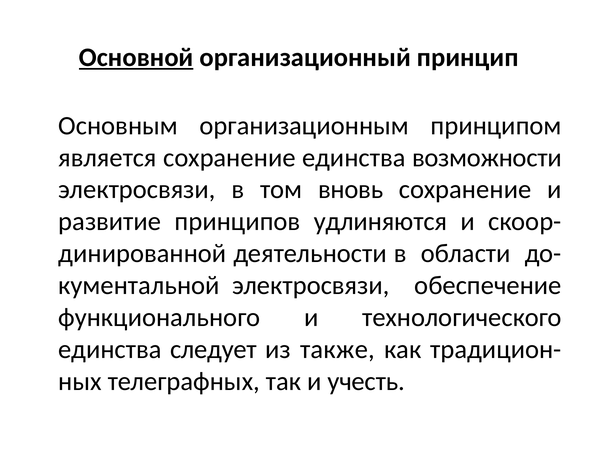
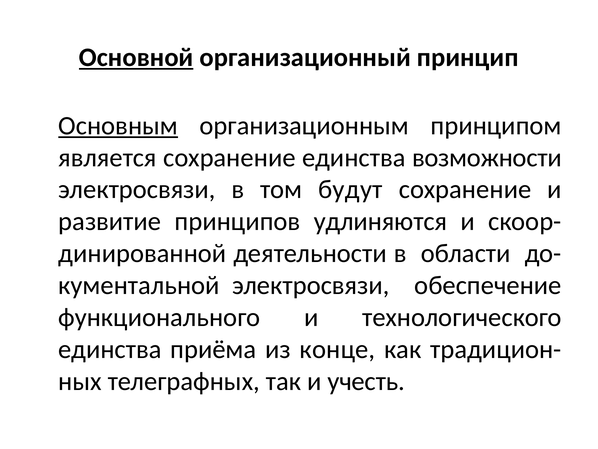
Основным underline: none -> present (118, 125)
вновь: вновь -> будут (350, 189)
следует: следует -> приёма (213, 349)
также: также -> конце (337, 349)
